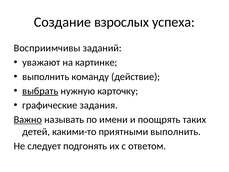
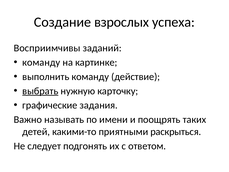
уважают: уважают -> команду (41, 62)
Важно underline: present -> none (28, 119)
приятными выполнить: выполнить -> раскрыться (176, 132)
